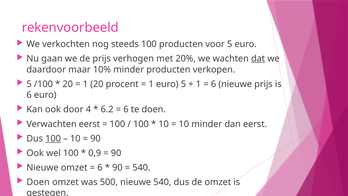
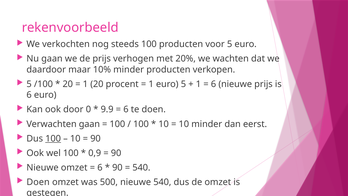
dat underline: present -> none (258, 59)
4: 4 -> 0 (88, 109)
6.2: 6.2 -> 9.9 (107, 109)
Verwachten eerst: eerst -> gaan (89, 124)
